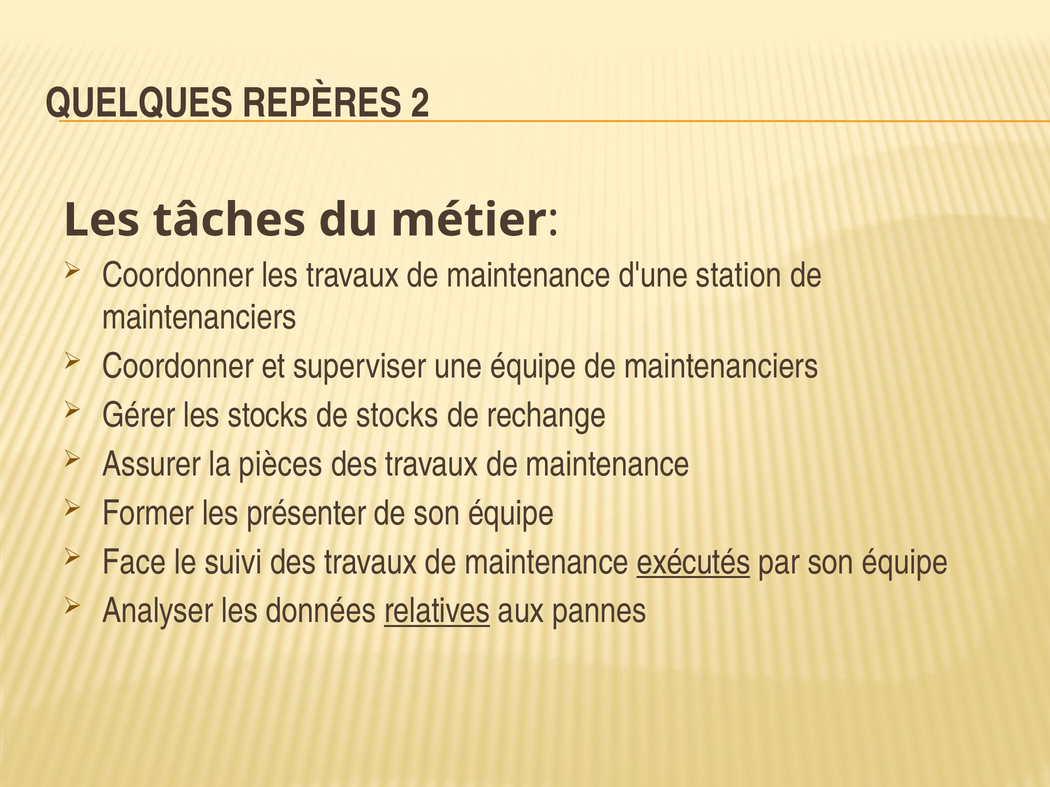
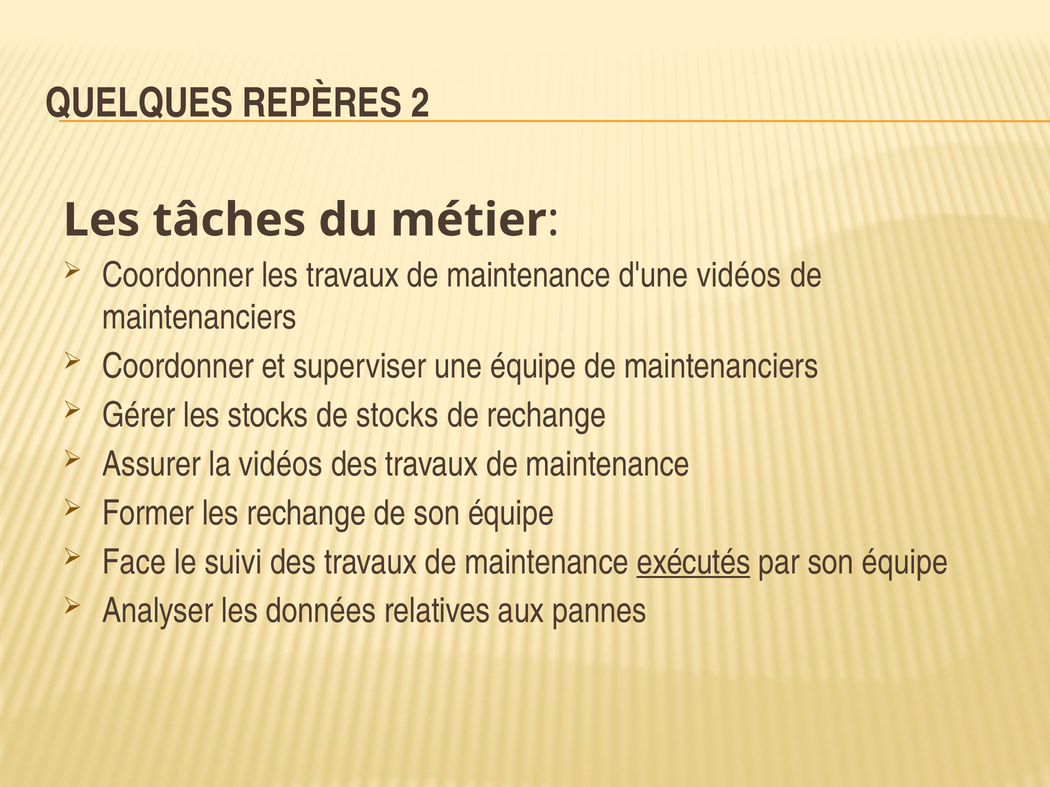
d'une station: station -> vidéos (739, 275)
la pièces: pièces -> vidéos (281, 464)
les présenter: présenter -> rechange (306, 513)
relatives underline: present -> none (437, 611)
